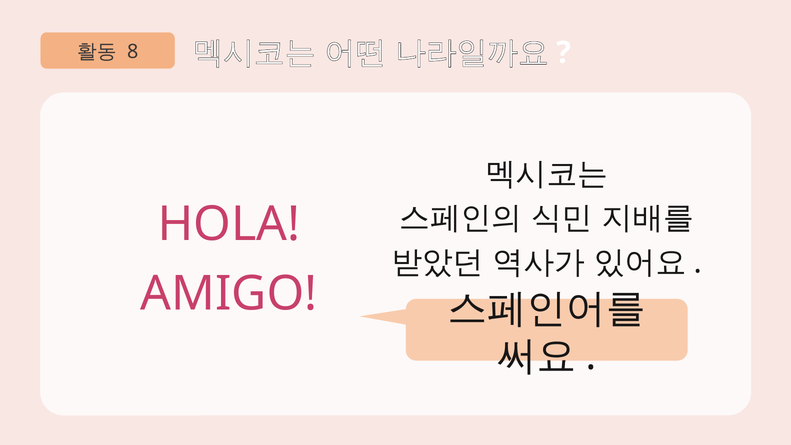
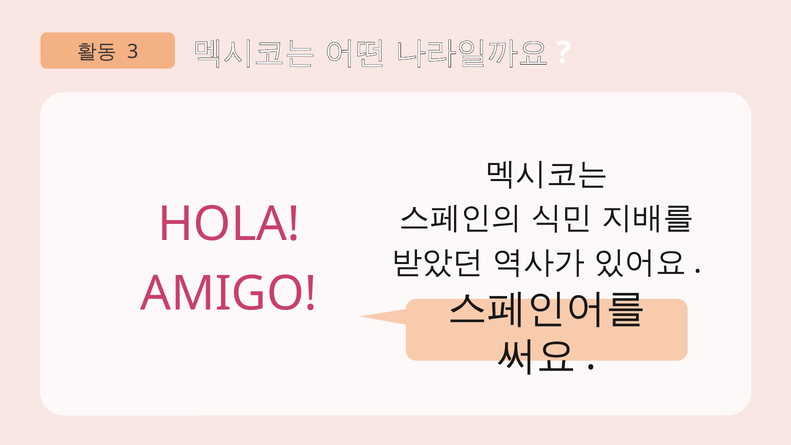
8: 8 -> 3 (133, 52)
